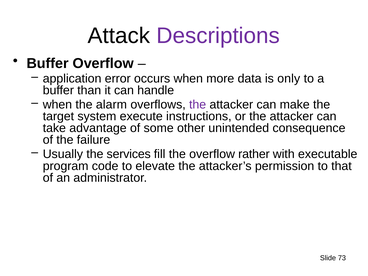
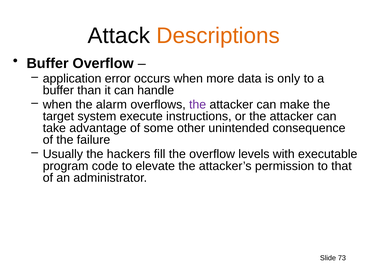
Descriptions colour: purple -> orange (218, 36)
services: services -> hackers (129, 154)
rather: rather -> levels (254, 154)
